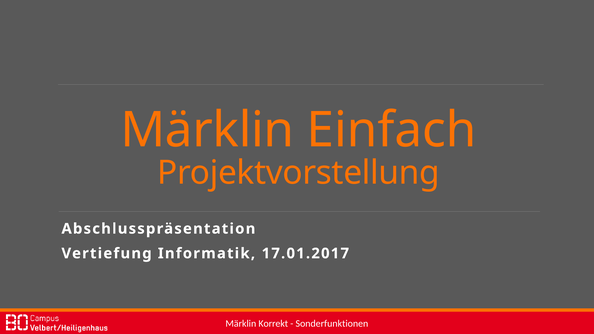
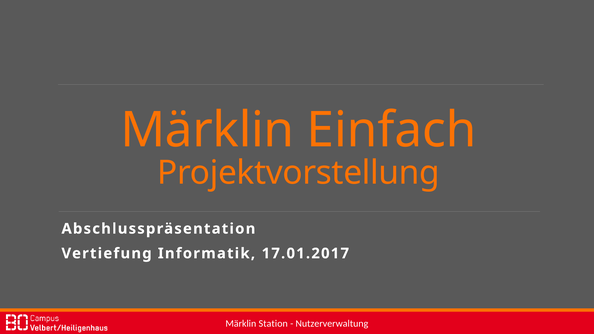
Korrekt: Korrekt -> Station (273, 324)
Sonderfunktionen: Sonderfunktionen -> Nutzerverwaltung (332, 324)
